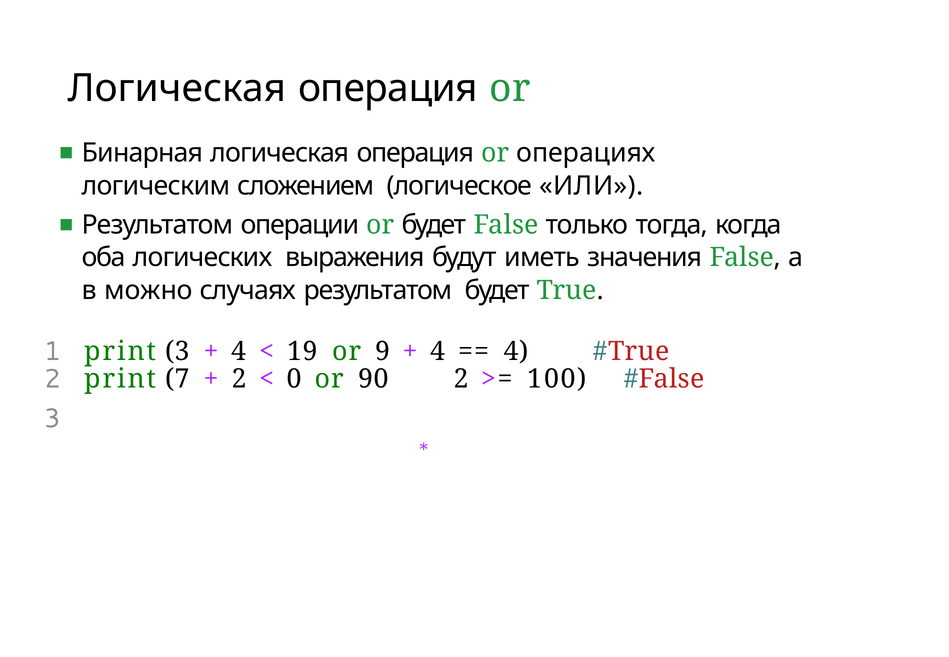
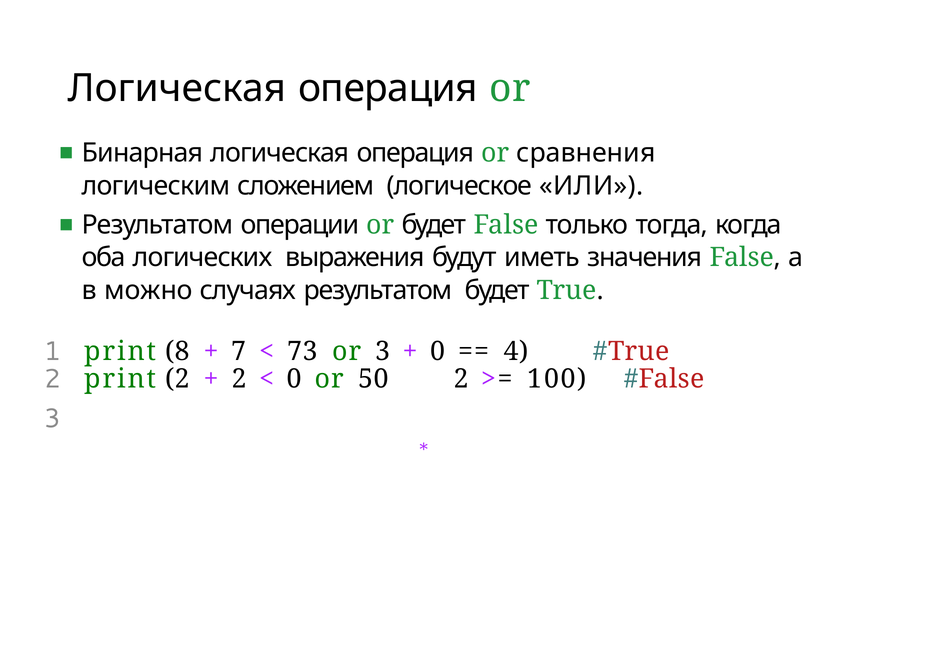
операциях: операциях -> сравнения (586, 153)
print 3: 3 -> 8 (177, 351)
4: 4 -> 7 (239, 351)
19: 19 -> 73 (302, 351)
or 9: 9 -> 3 (383, 351)
4: 4 -> 0 (438, 351)
print 7: 7 -> 2 (177, 379)
90: 90 -> 50 (373, 379)
